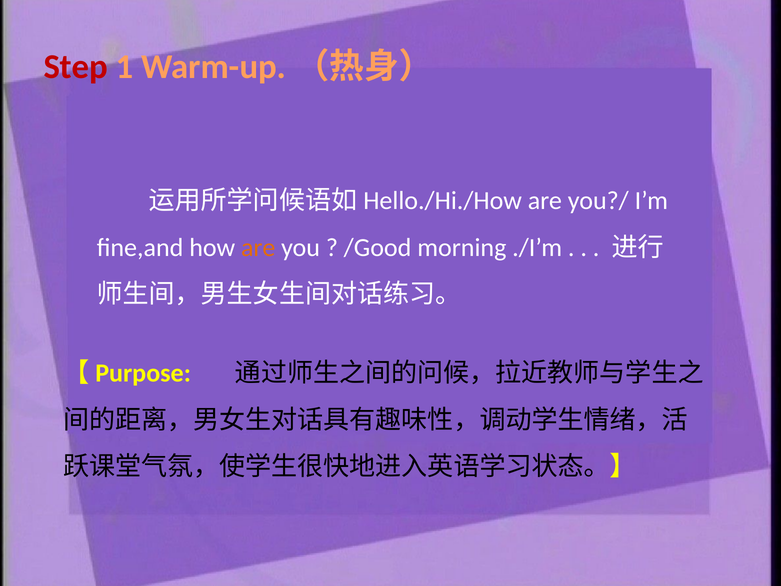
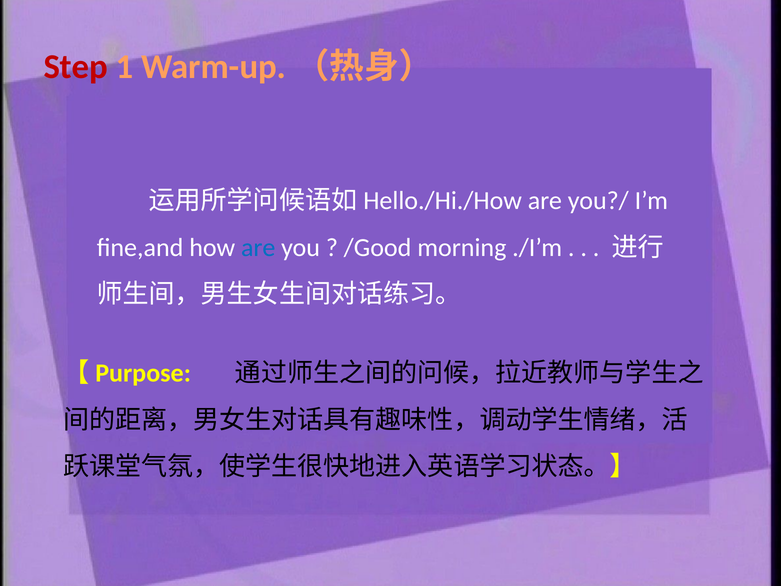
are colour: orange -> blue (258, 247)
